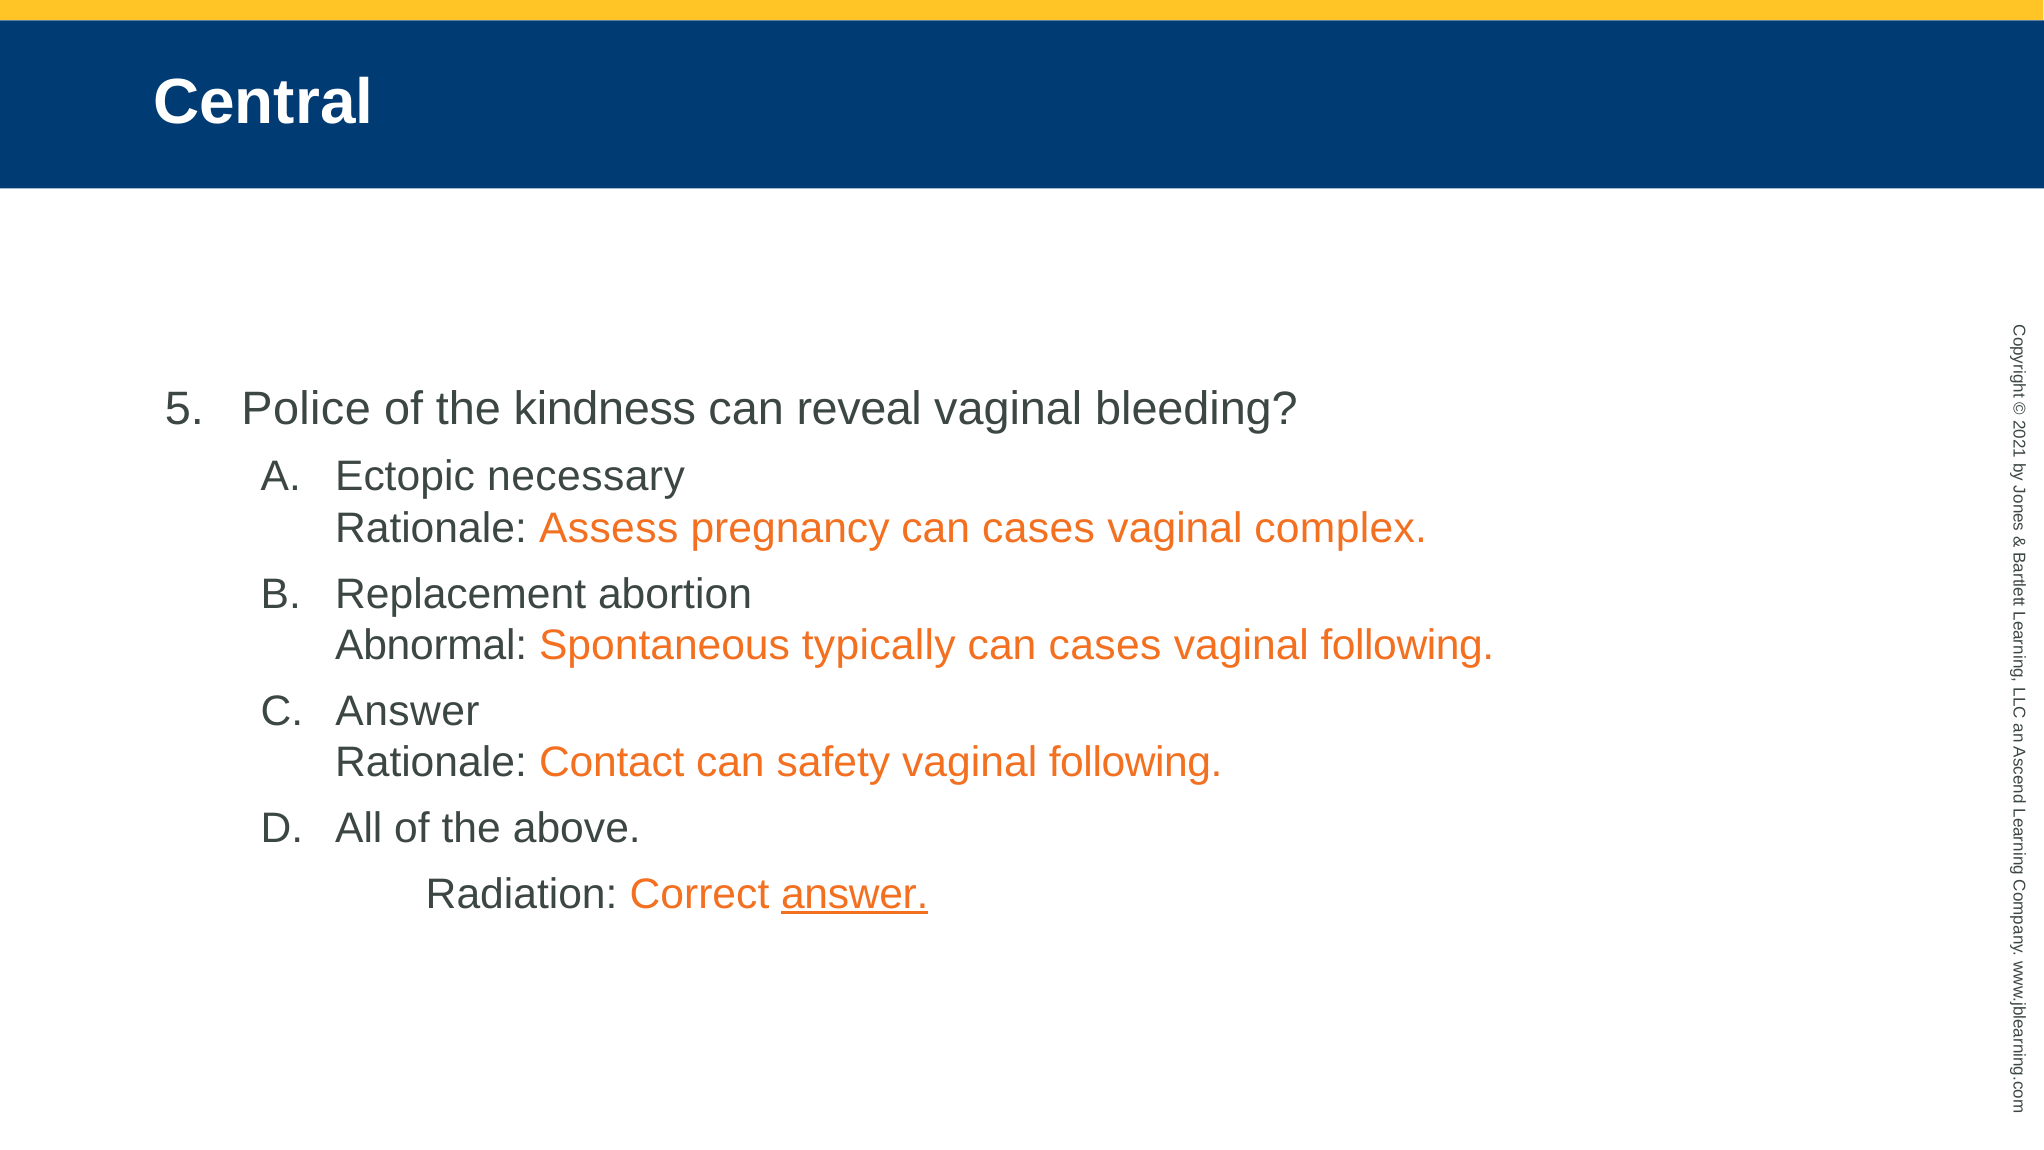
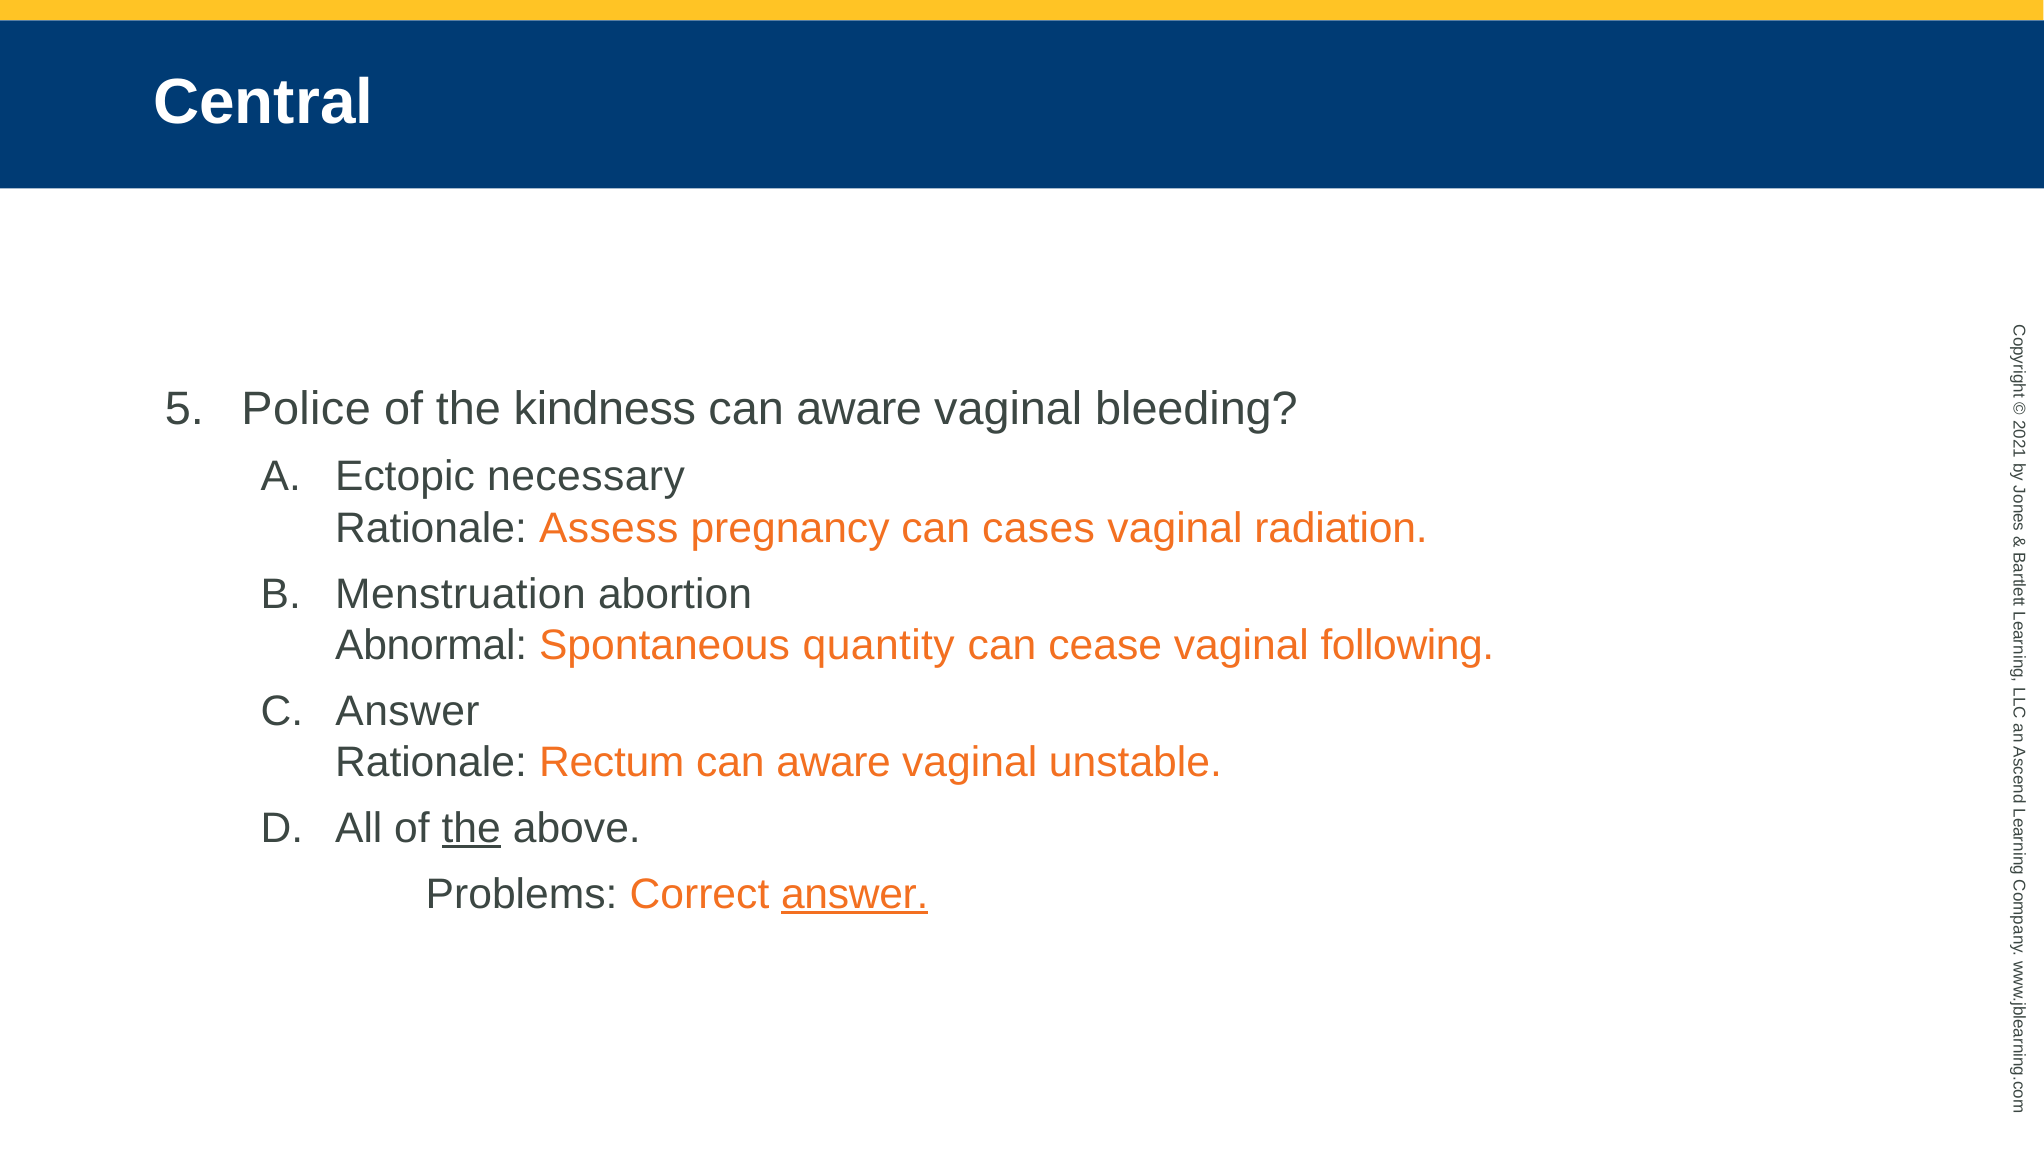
reveal: reveal -> aware (859, 408)
complex: complex -> radiation (1341, 528)
Replacement: Replacement -> Menstruation (460, 594)
typically: typically -> quantity (879, 645)
cases: cases -> cease (1105, 645)
Contact: Contact -> Rectum (612, 762)
safety: safety -> aware (834, 762)
following: following -> unstable (1135, 762)
the underline: none -> present (471, 828)
Radiation: Radiation -> Problems (522, 894)
